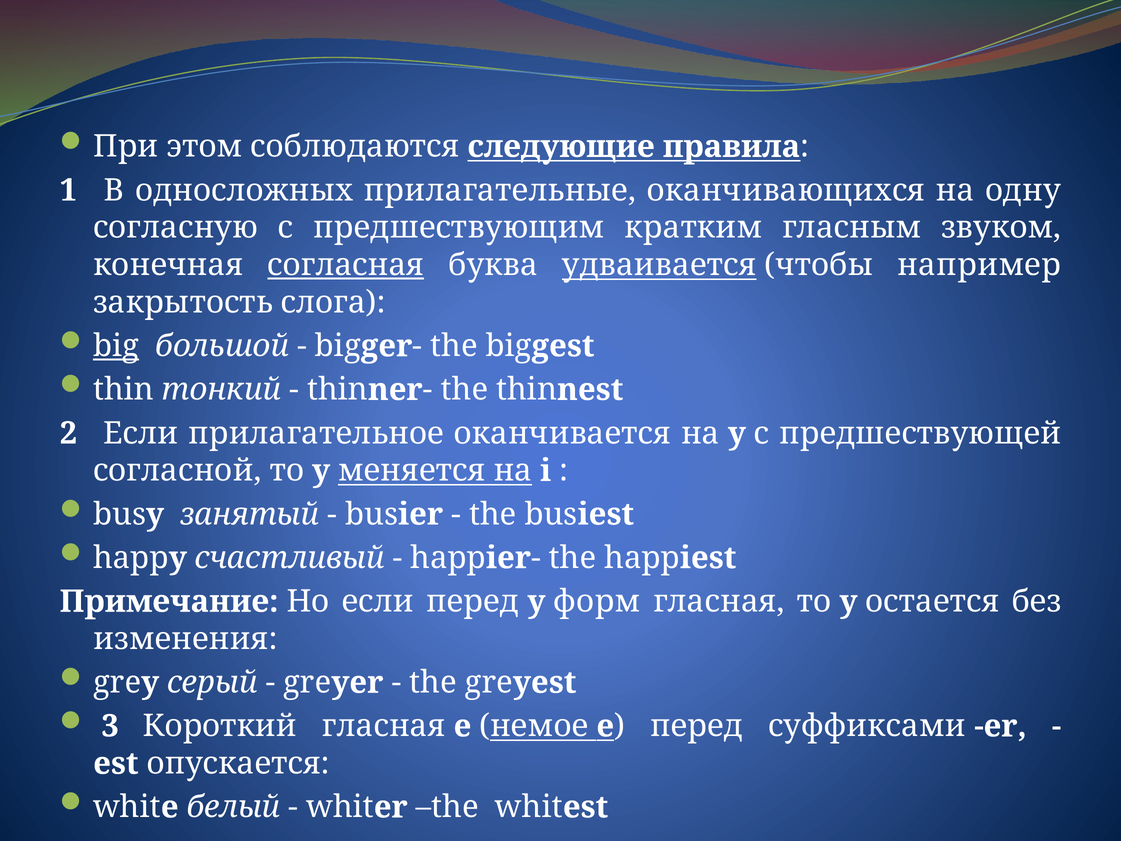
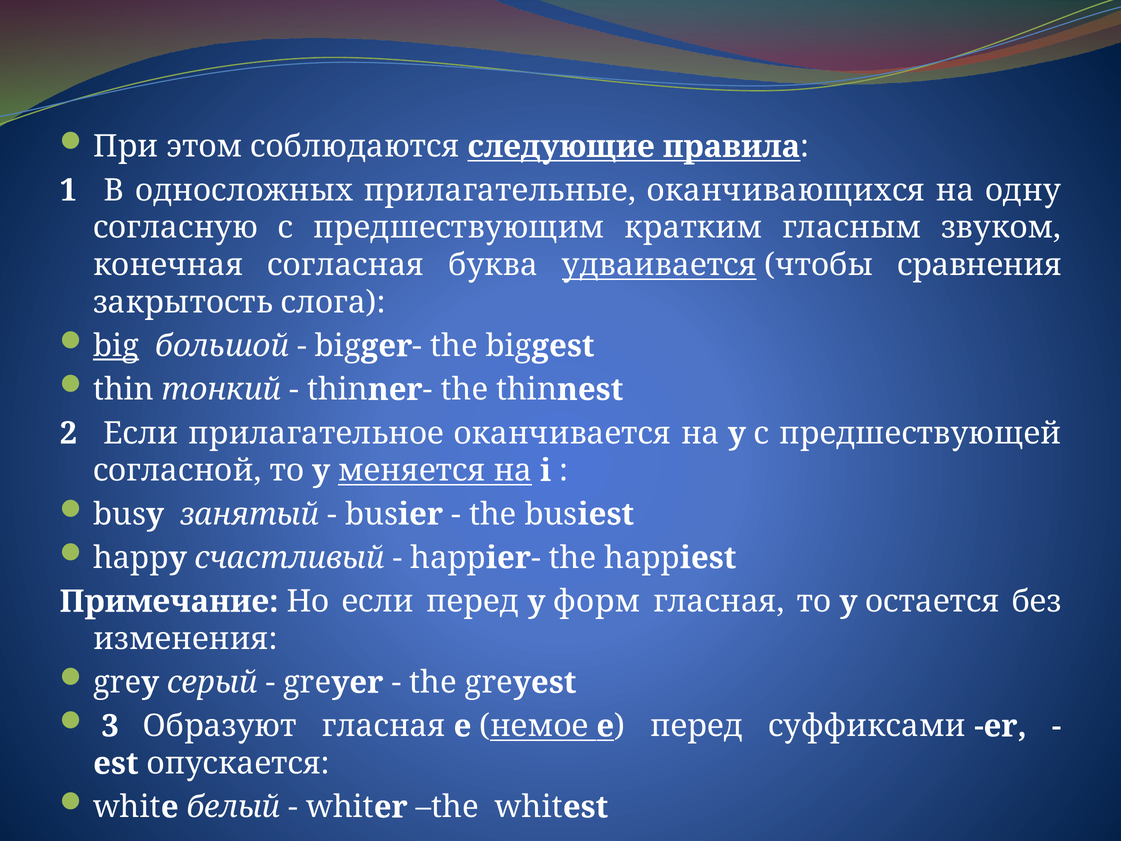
согласная underline: present -> none (346, 265)
например: например -> сравнения (979, 265)
Короткий: Короткий -> Образуют (220, 726)
